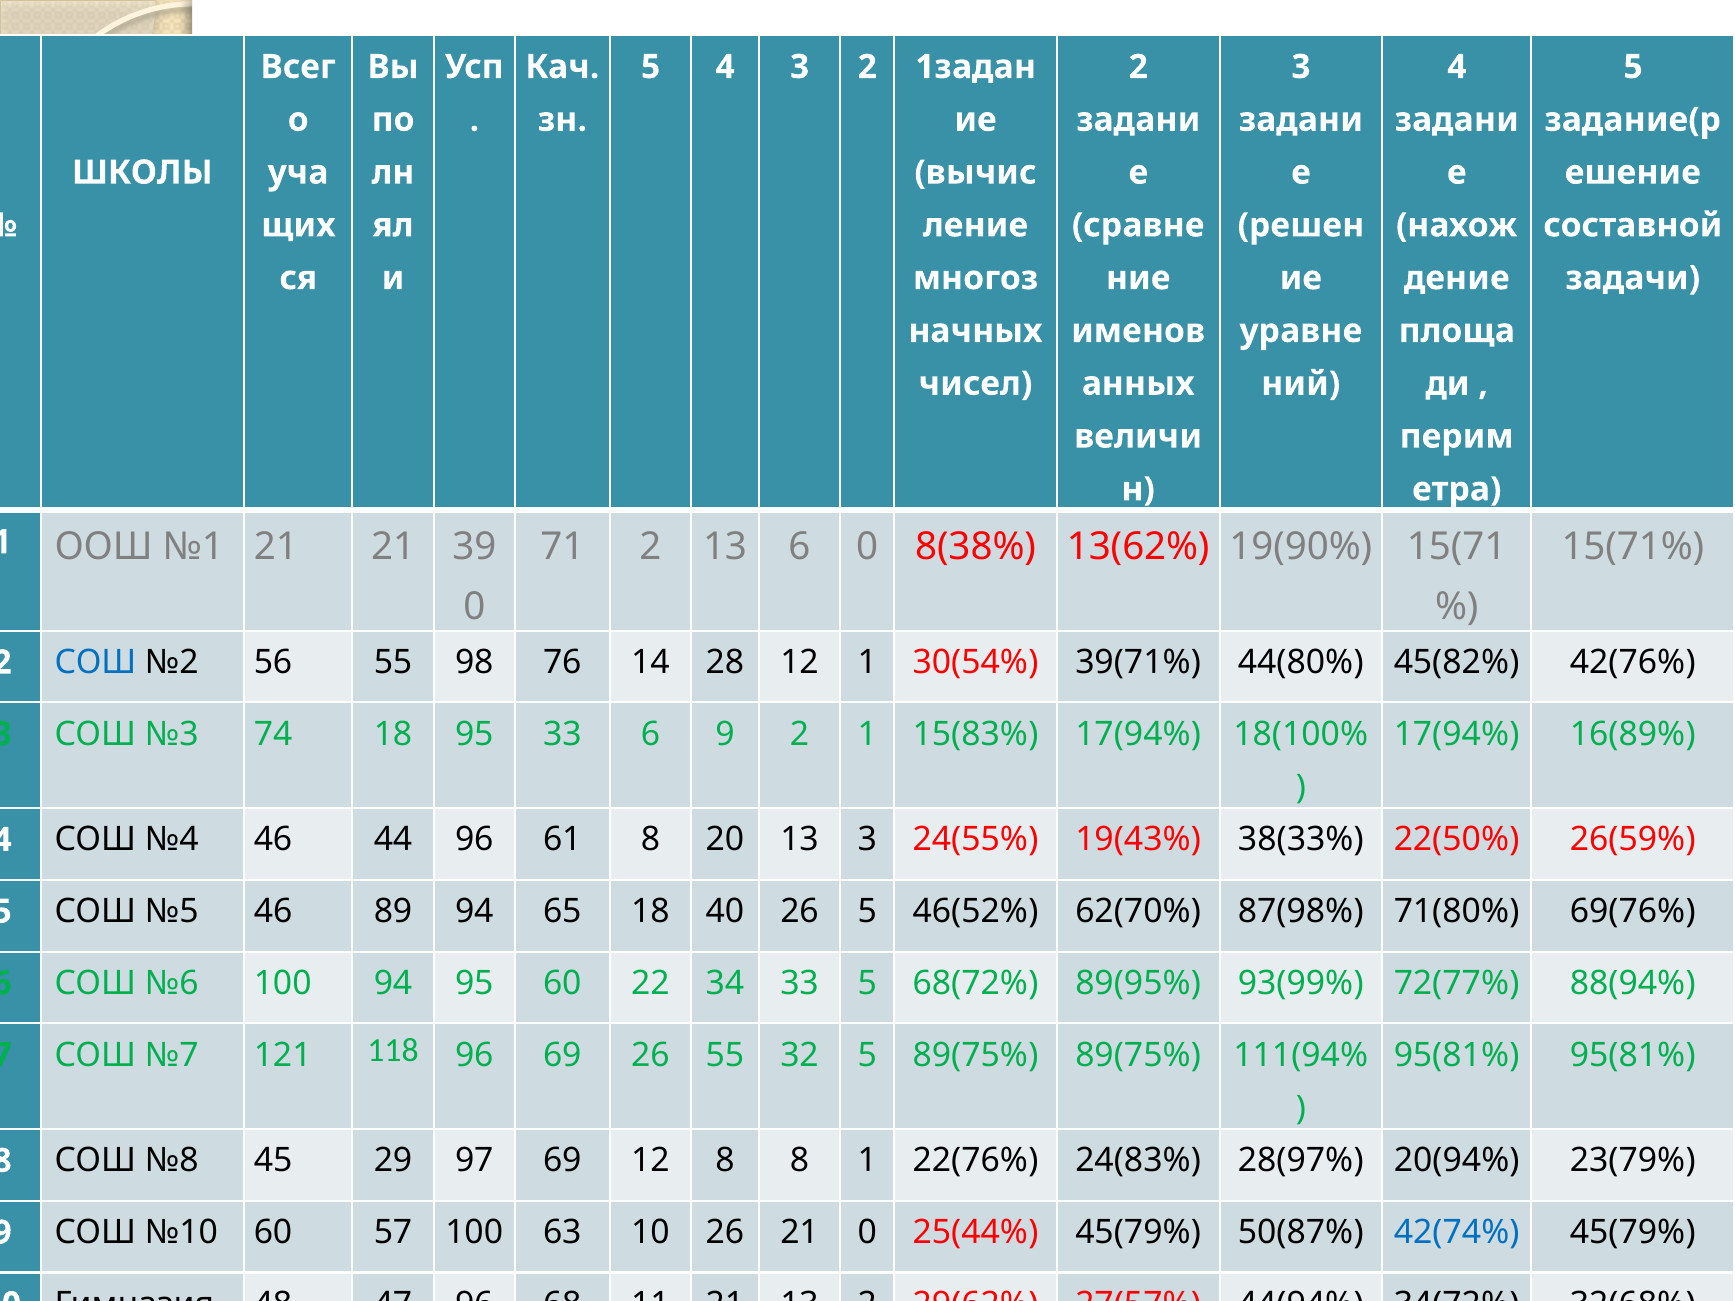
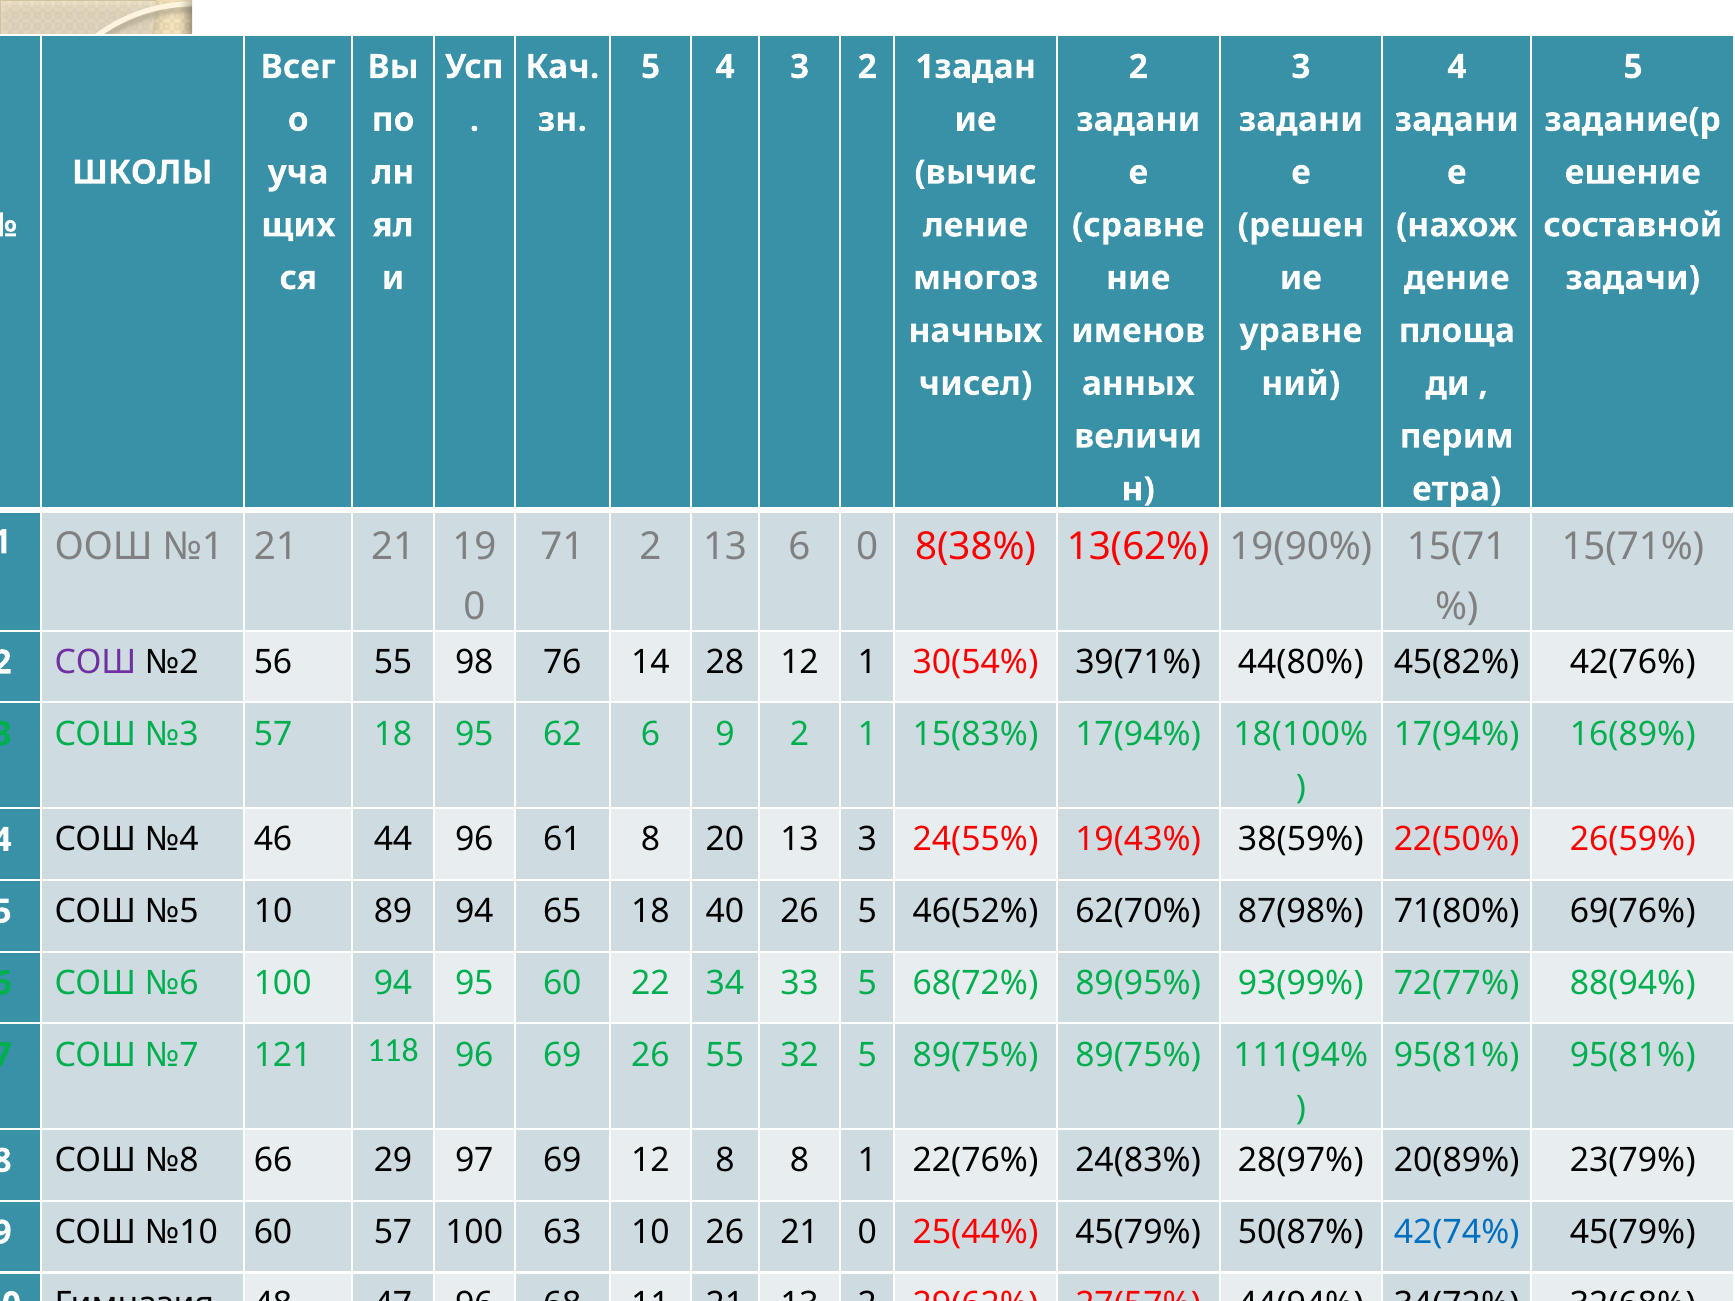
39: 39 -> 19 (474, 547)
СОШ colour: blue -> purple (95, 663)
№3 74: 74 -> 57 (273, 734)
95 33: 33 -> 62 (562, 734)
38(33%: 38(33% -> 38(59% (1301, 840)
№5 46: 46 -> 10 (273, 912)
45: 45 -> 66 (273, 1161)
20(94%: 20(94% -> 20(89% (1457, 1161)
